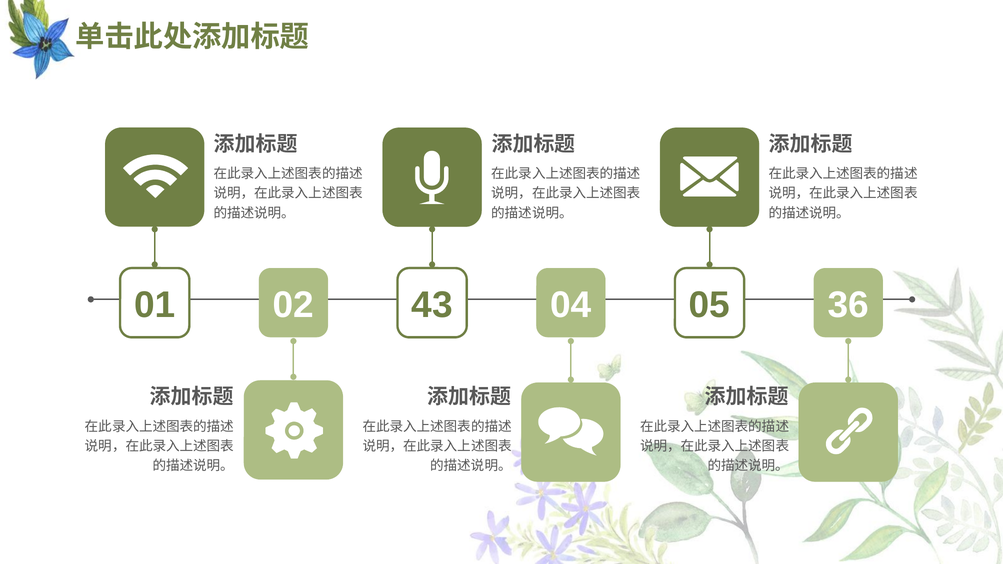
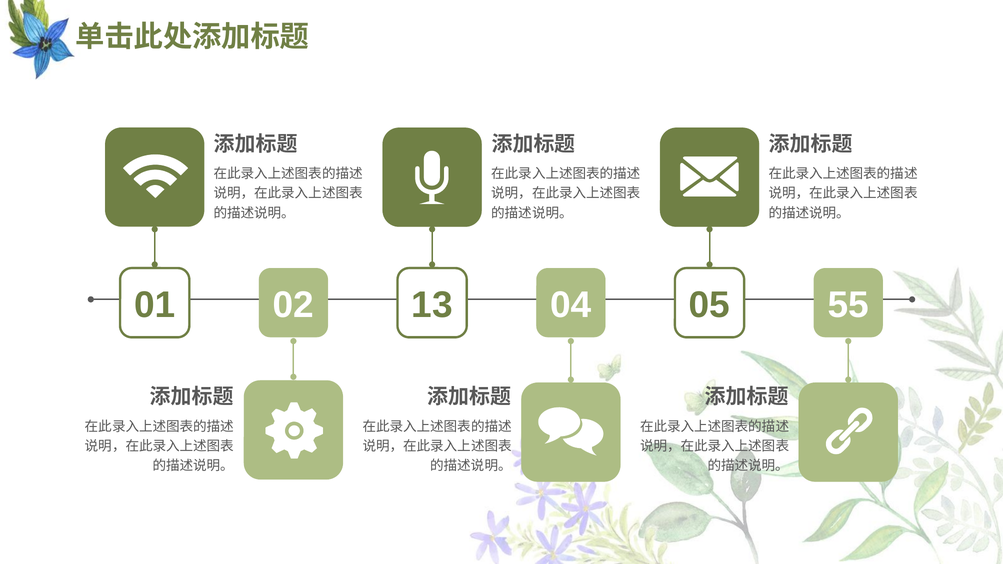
43: 43 -> 13 (432, 305)
36: 36 -> 55 (848, 305)
